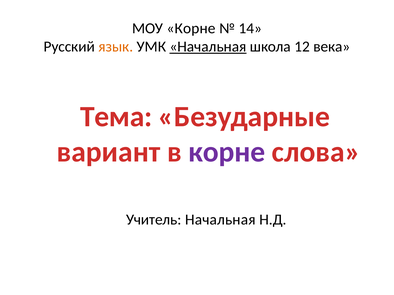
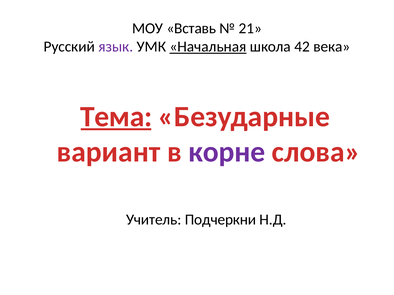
МОУ Корне: Корне -> Вставь (191, 28)
14: 14 -> 21 (250, 28)
язык colour: orange -> purple (116, 47)
12: 12 -> 42 (302, 47)
Тема underline: none -> present (116, 117)
Учитель Начальная: Начальная -> Подчеркни (221, 220)
